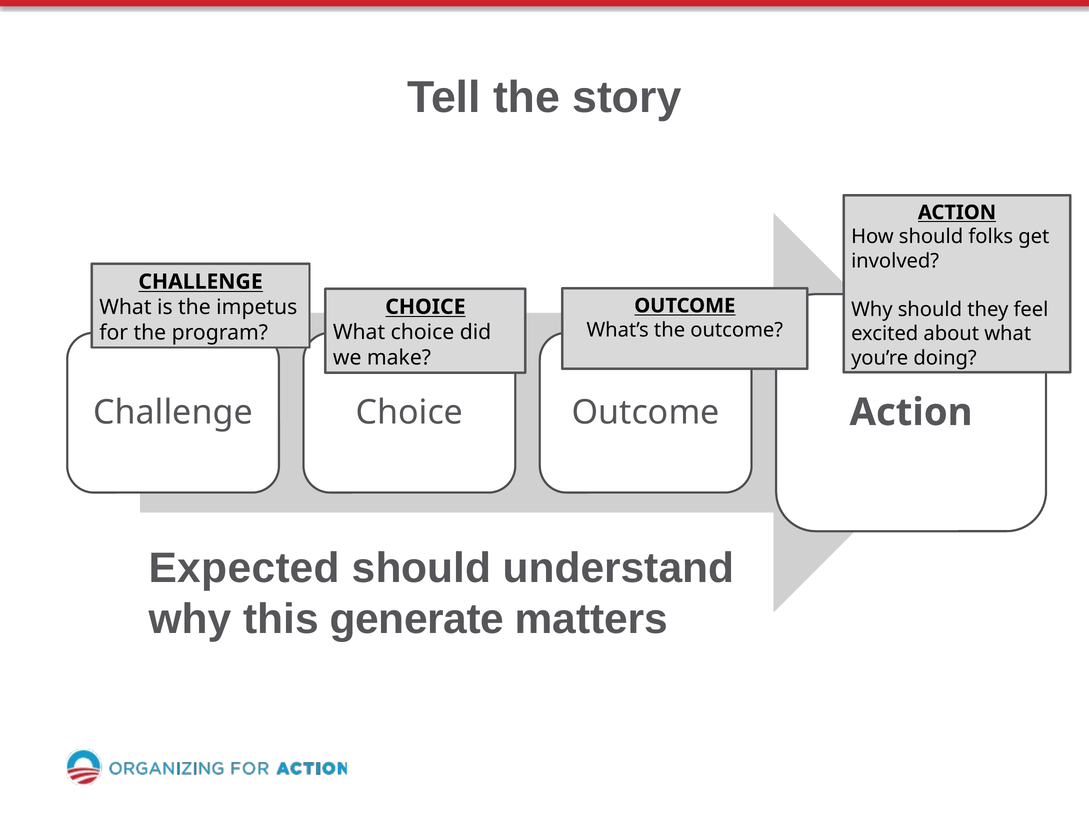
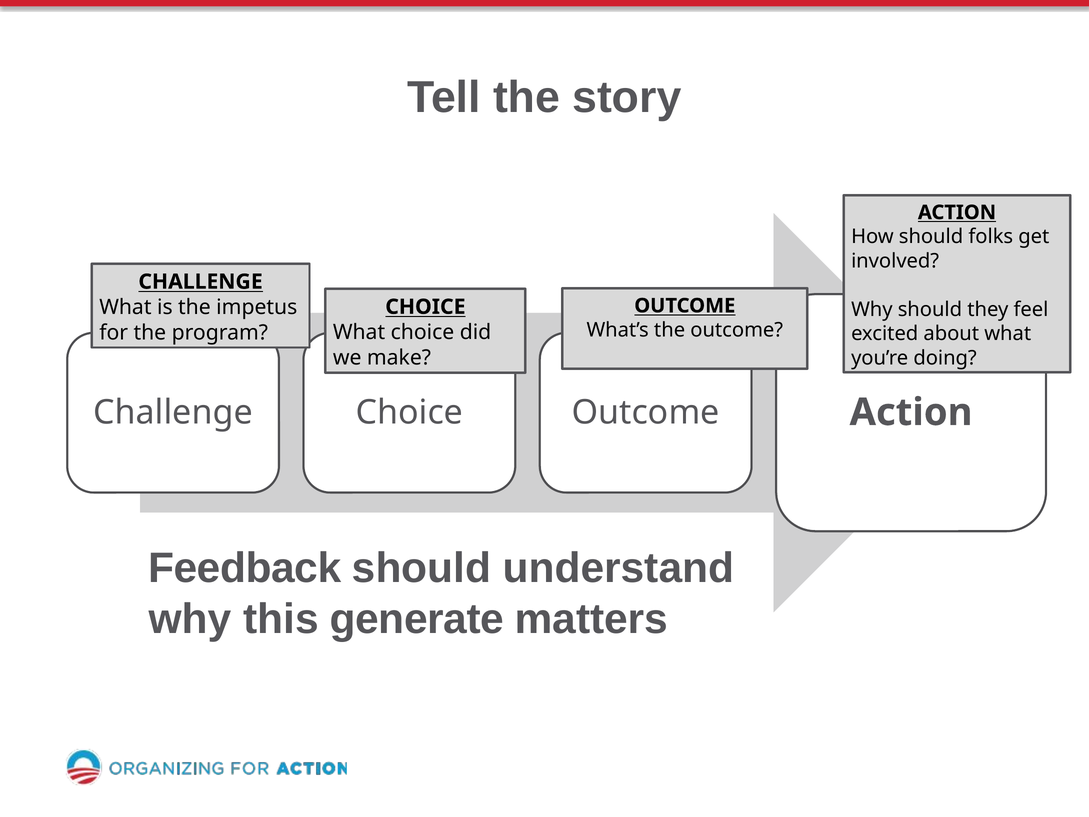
Expected: Expected -> Feedback (245, 568)
